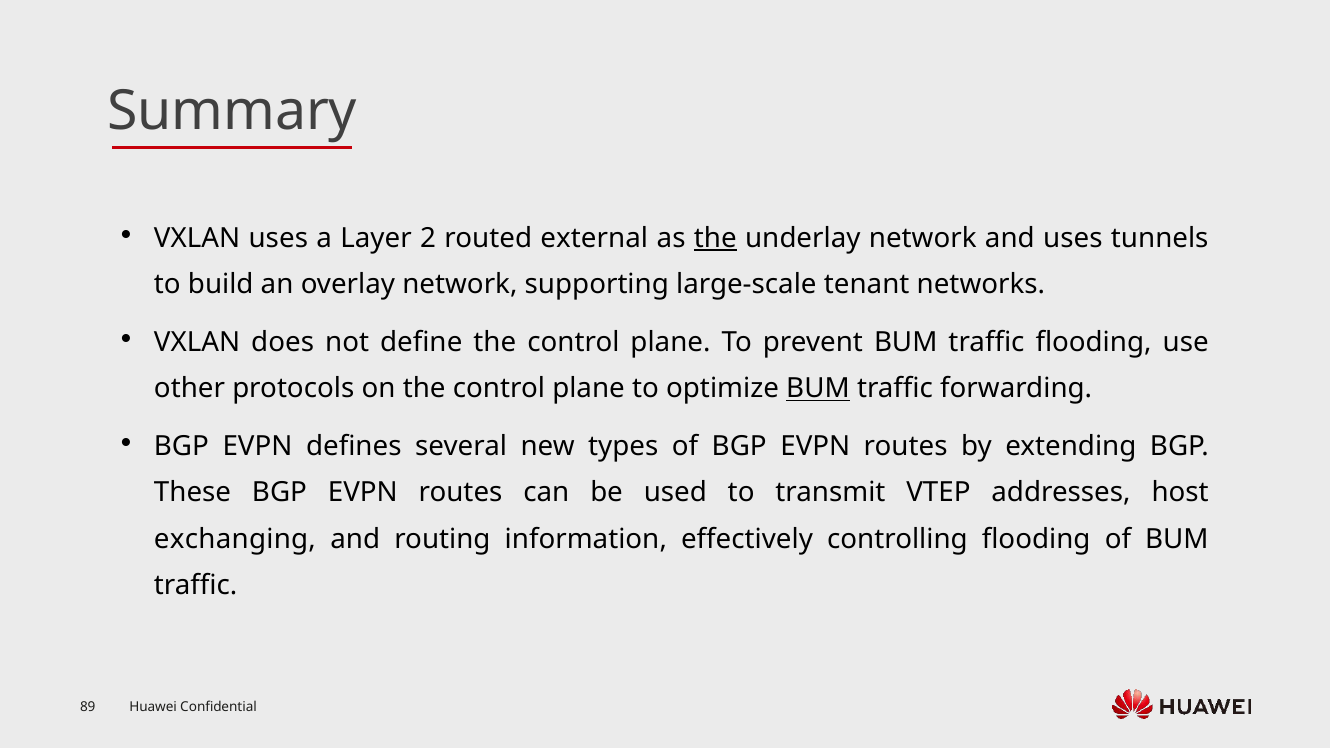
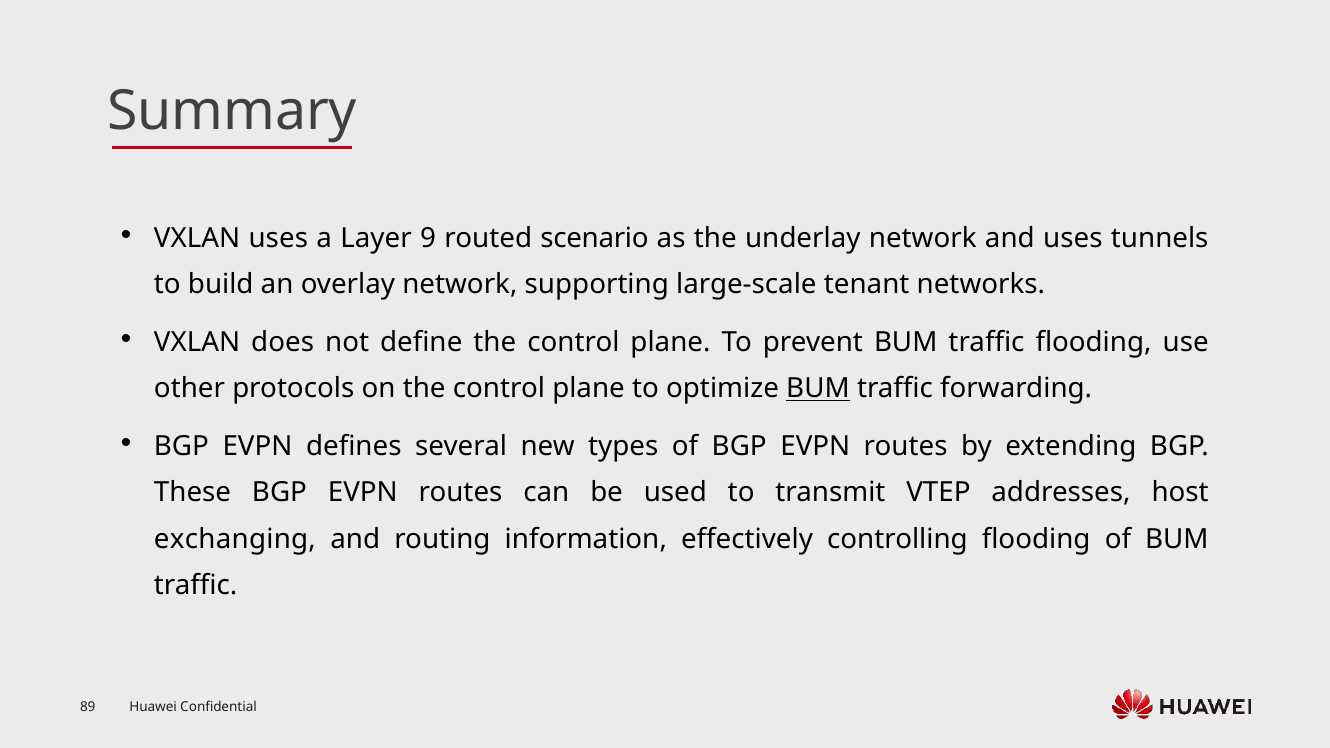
2: 2 -> 9 (428, 238)
external: external -> scenario (594, 238)
the underline: present -> none (715, 238)
